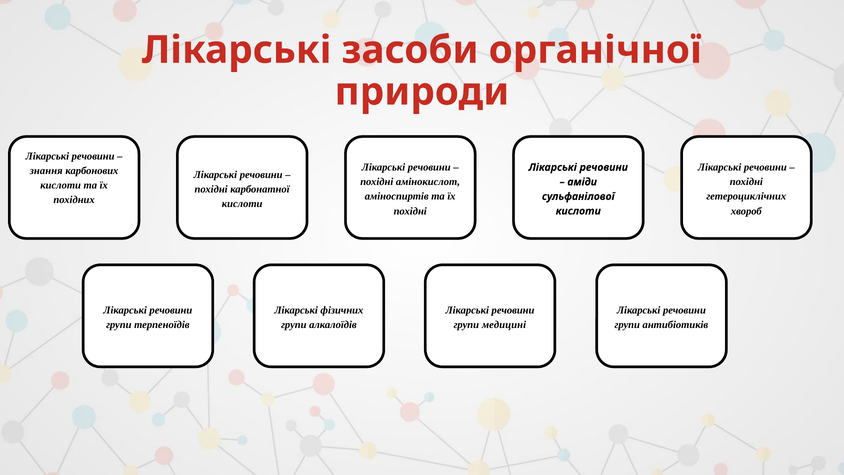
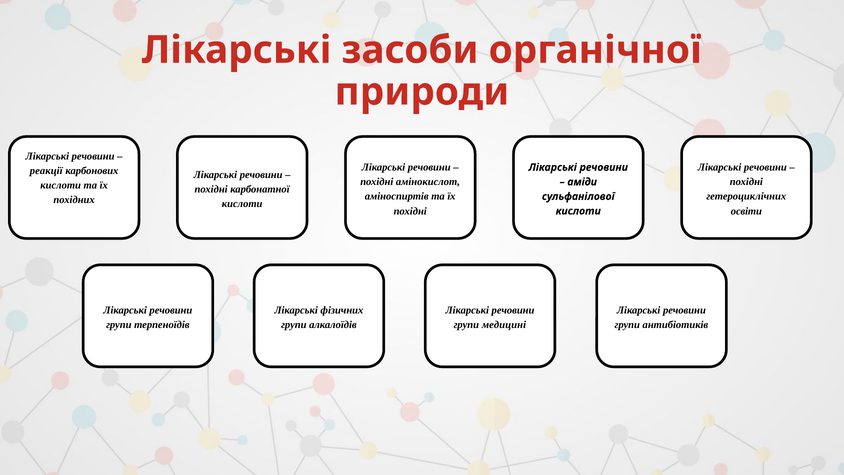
знання: знання -> реакції (46, 171)
хвороб: хвороб -> освіти (746, 211)
